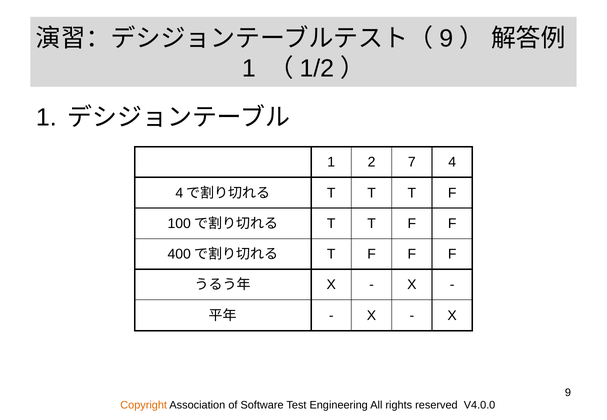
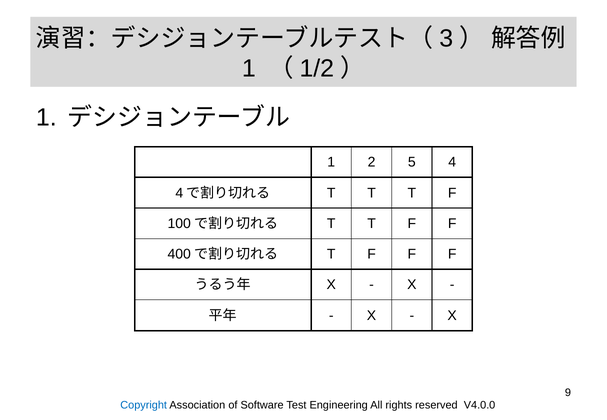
9: 9 -> 3 (446, 39)
7: 7 -> 5 (412, 162)
Copyright colour: orange -> blue (144, 406)
